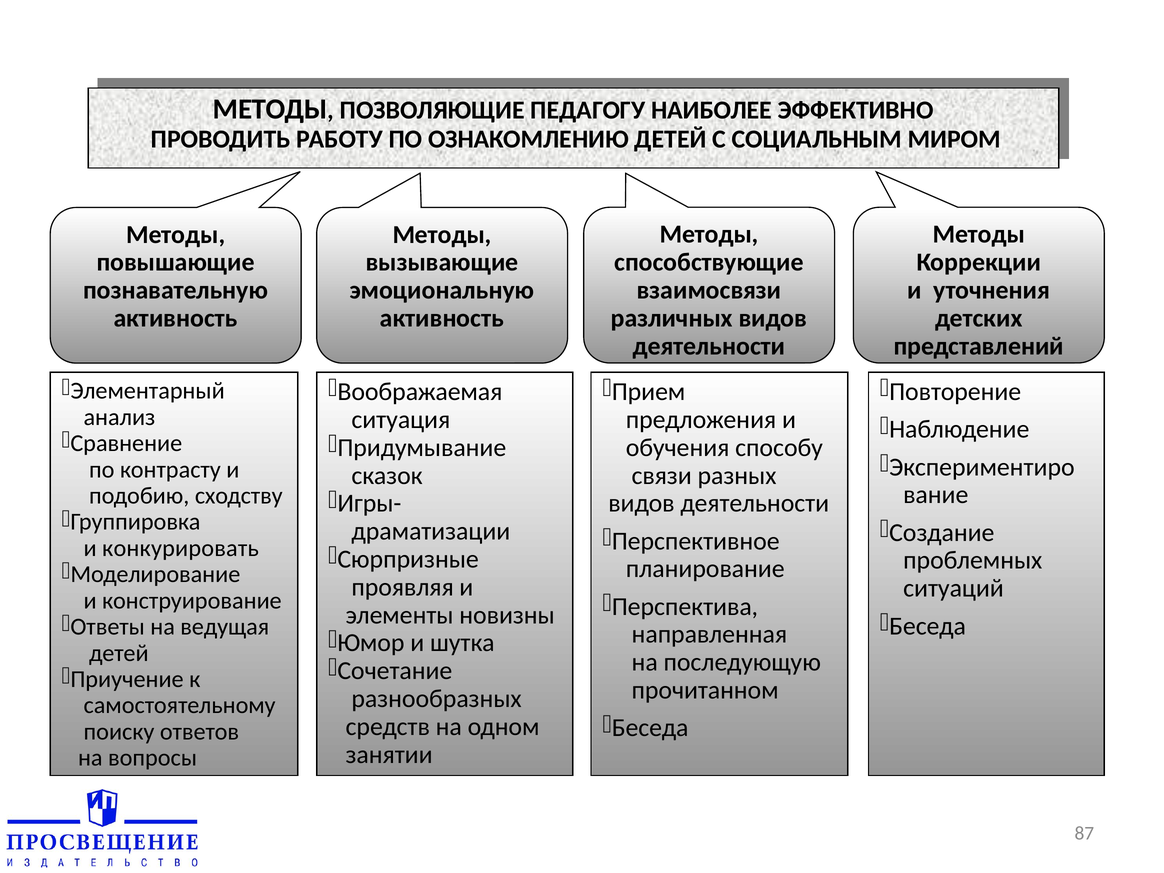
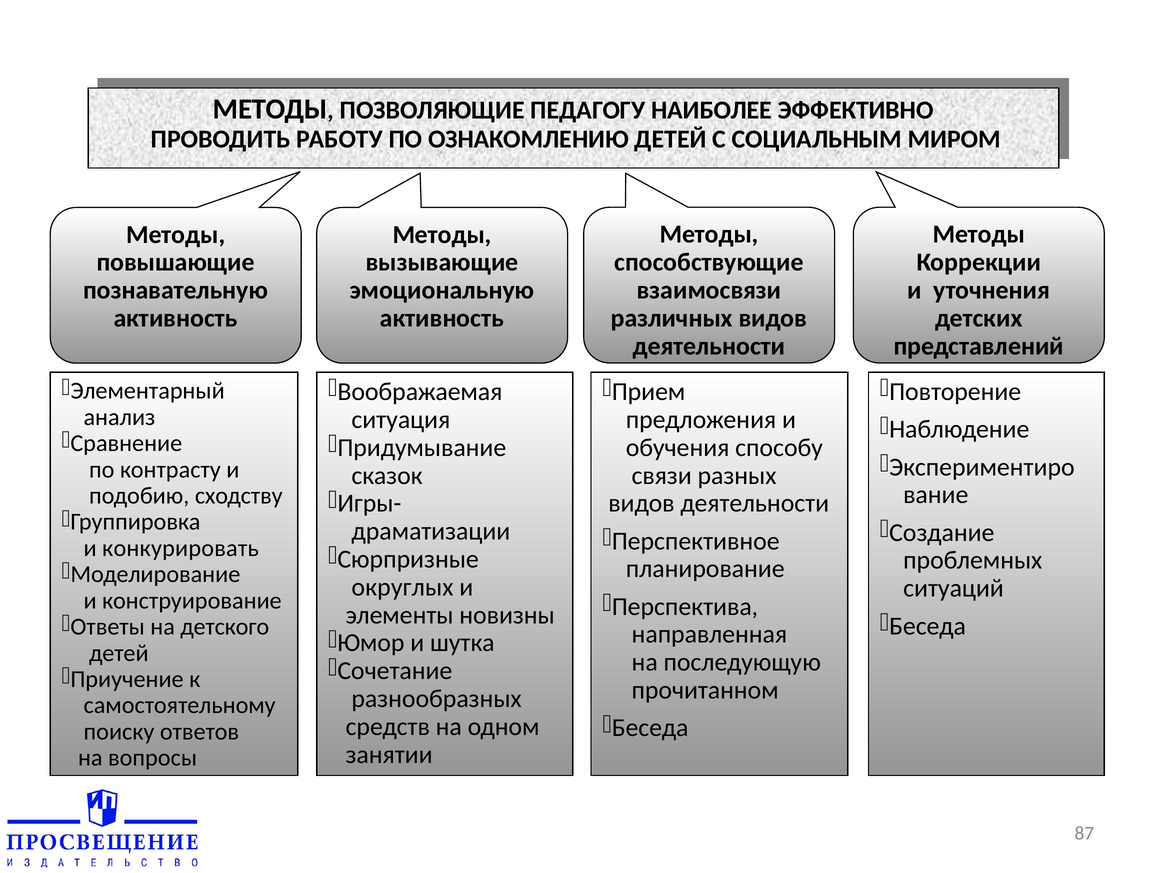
проявляя: проявляя -> округлых (402, 587)
ведущая: ведущая -> детского (225, 627)
